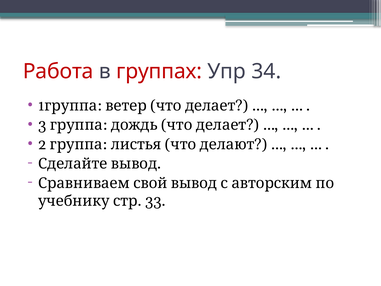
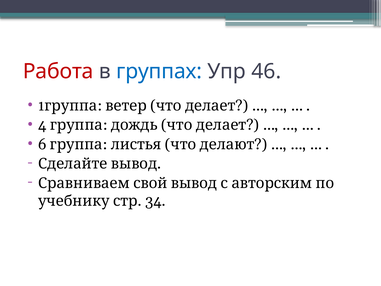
группах colour: red -> blue (159, 71)
34: 34 -> 46 (266, 71)
3: 3 -> 4 (42, 125)
2: 2 -> 6 (42, 144)
33: 33 -> 34 (155, 201)
